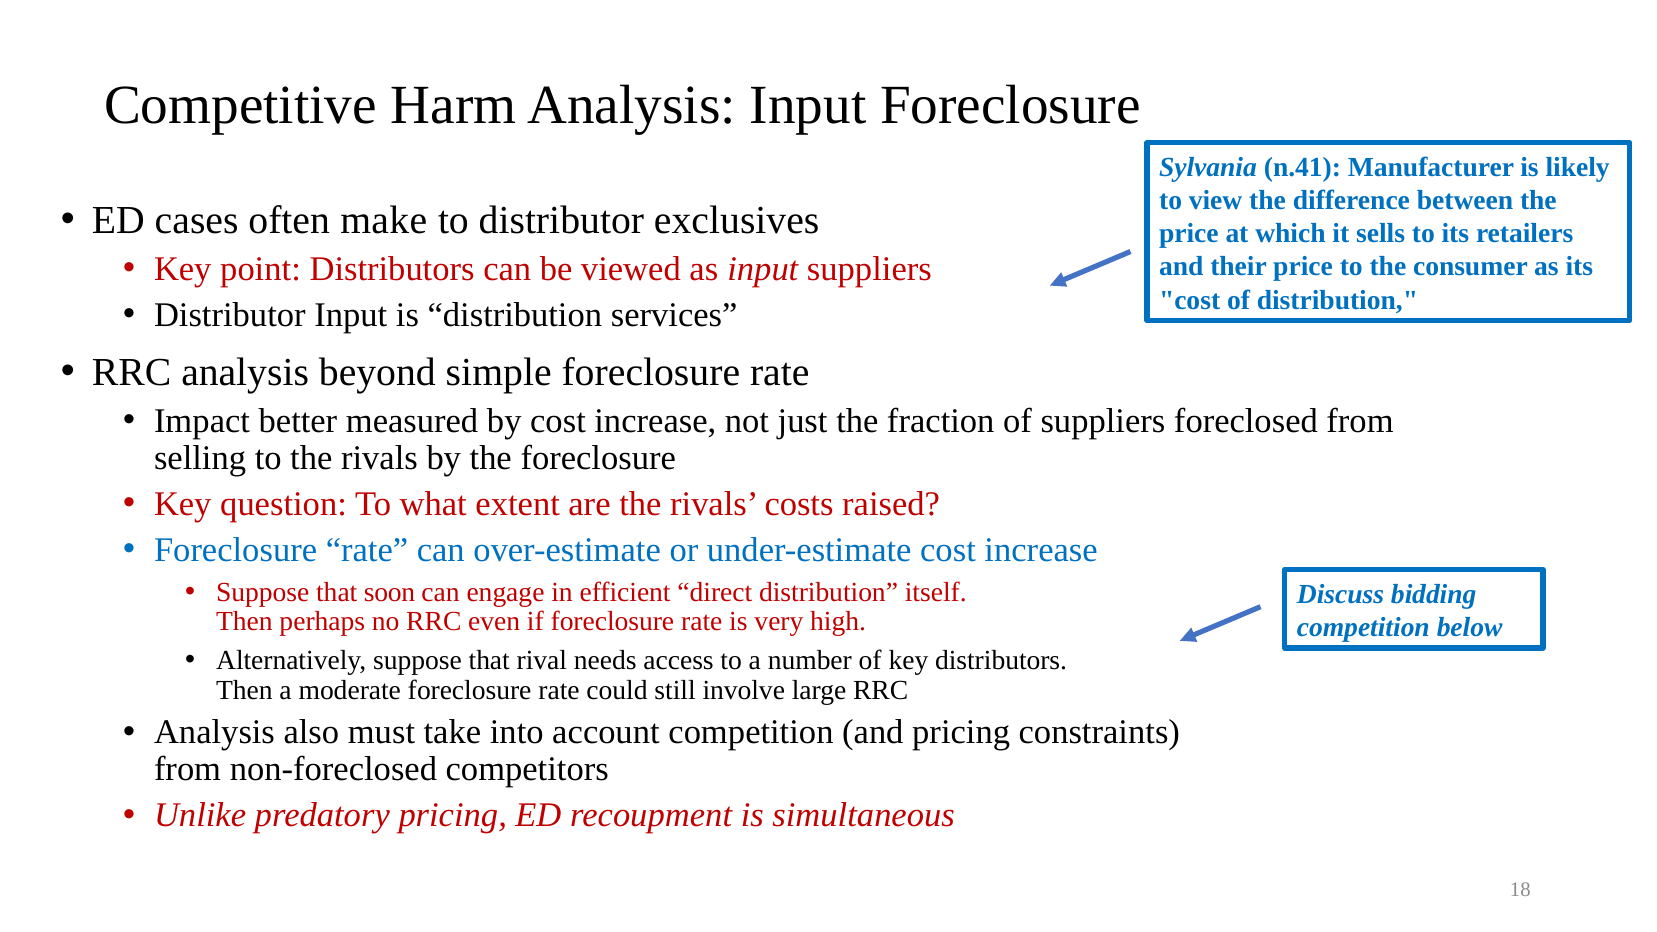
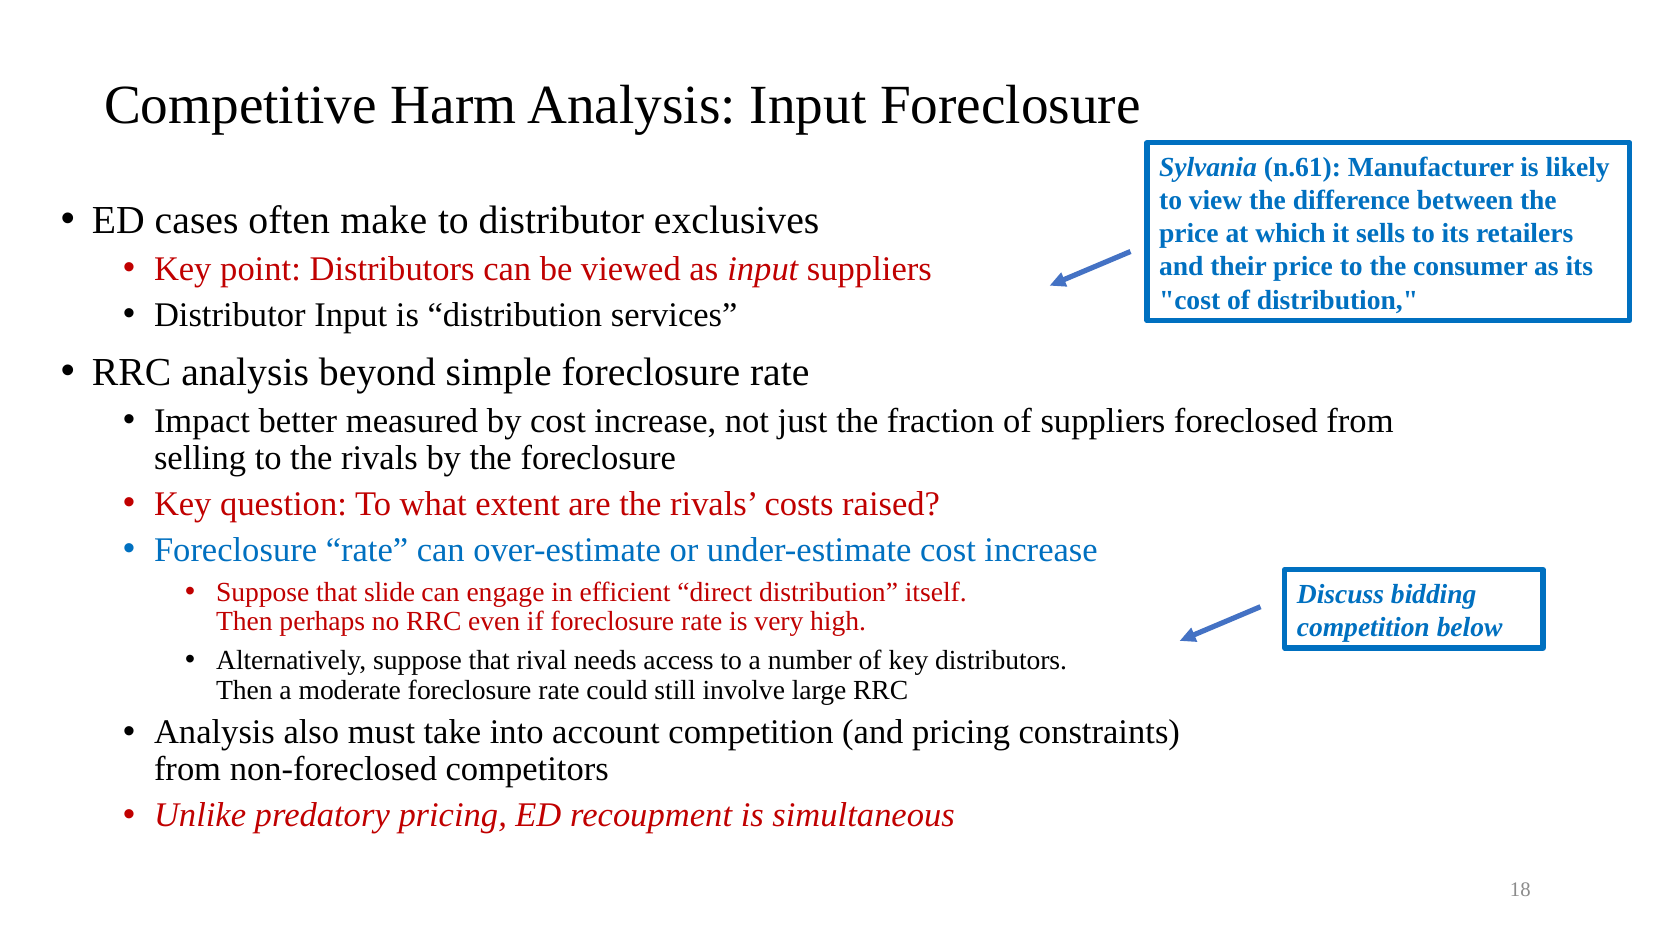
n.41: n.41 -> n.61 (1303, 167)
soon: soon -> slide (390, 592)
